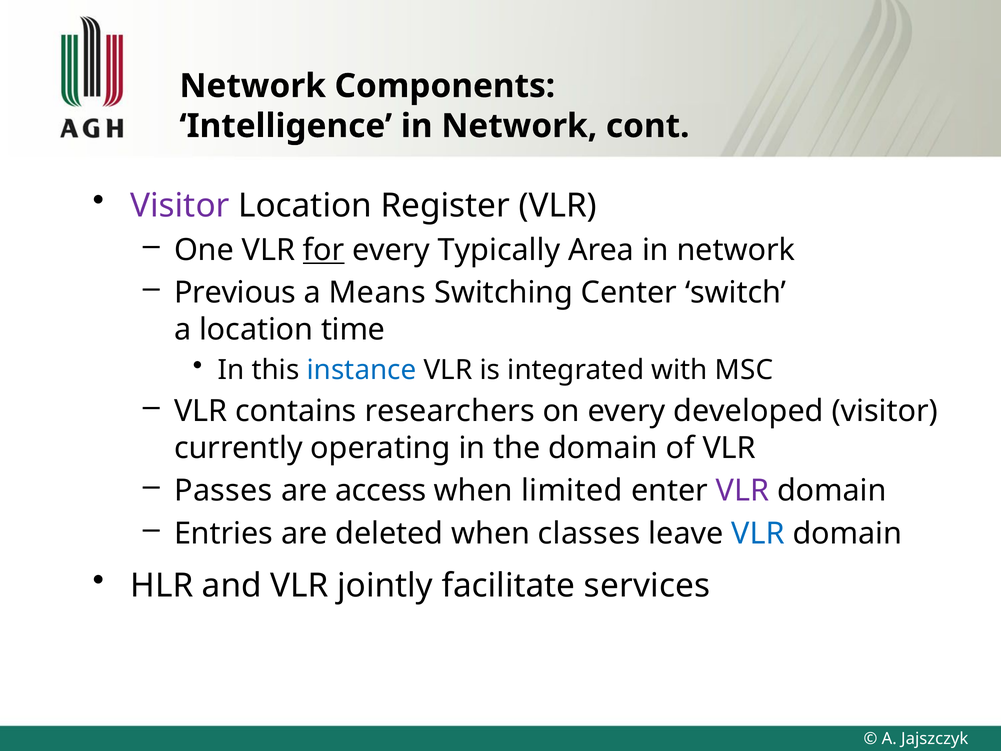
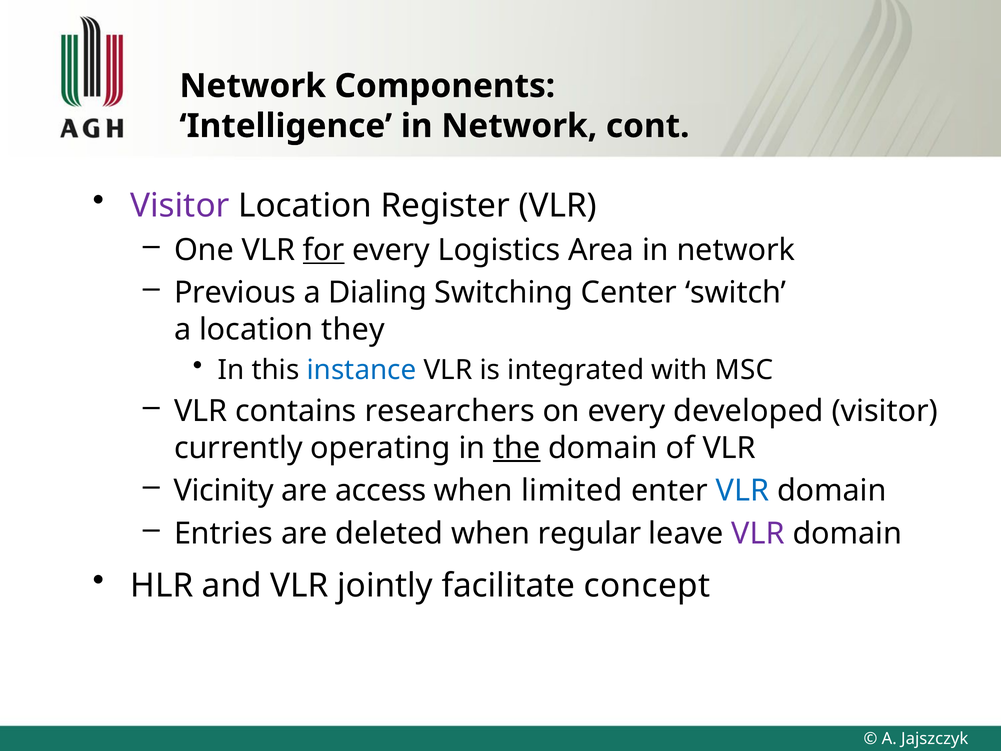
Typically: Typically -> Logistics (499, 250)
Means: Means -> Dialing (378, 293)
time: time -> they (353, 329)
the underline: none -> present (517, 448)
Passes: Passes -> Vicinity (224, 491)
VLR colour: purple -> blue (743, 491)
classes: classes -> regular (589, 533)
VLR colour: blue -> purple (758, 533)
services: services -> concept (647, 585)
